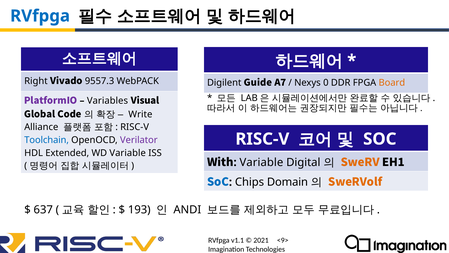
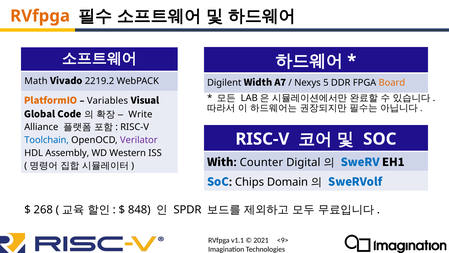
RVfpga colour: blue -> orange (40, 16)
Right: Right -> Math (36, 81)
9557.3: 9557.3 -> 2219.2 (100, 81)
Guide: Guide -> Width (258, 82)
0: 0 -> 5 (326, 82)
PlatformIO colour: purple -> orange (51, 101)
Extended: Extended -> Assembly (67, 153)
WD Variable: Variable -> Western (128, 153)
Variable: Variable -> Counter (261, 162)
SweRV colour: orange -> blue (360, 162)
SweRVolf colour: orange -> blue (355, 182)
637: 637 -> 268 (43, 209)
193: 193 -> 848 (139, 209)
ANDI: ANDI -> SPDR (187, 209)
